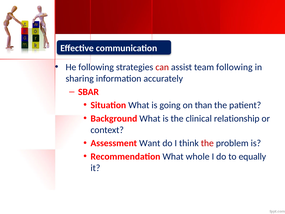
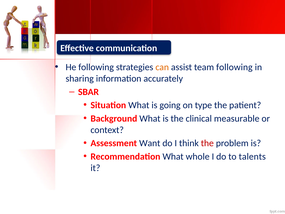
can colour: red -> orange (162, 67)
than: than -> type (203, 105)
relationship: relationship -> measurable (237, 118)
equally: equally -> talents (252, 156)
